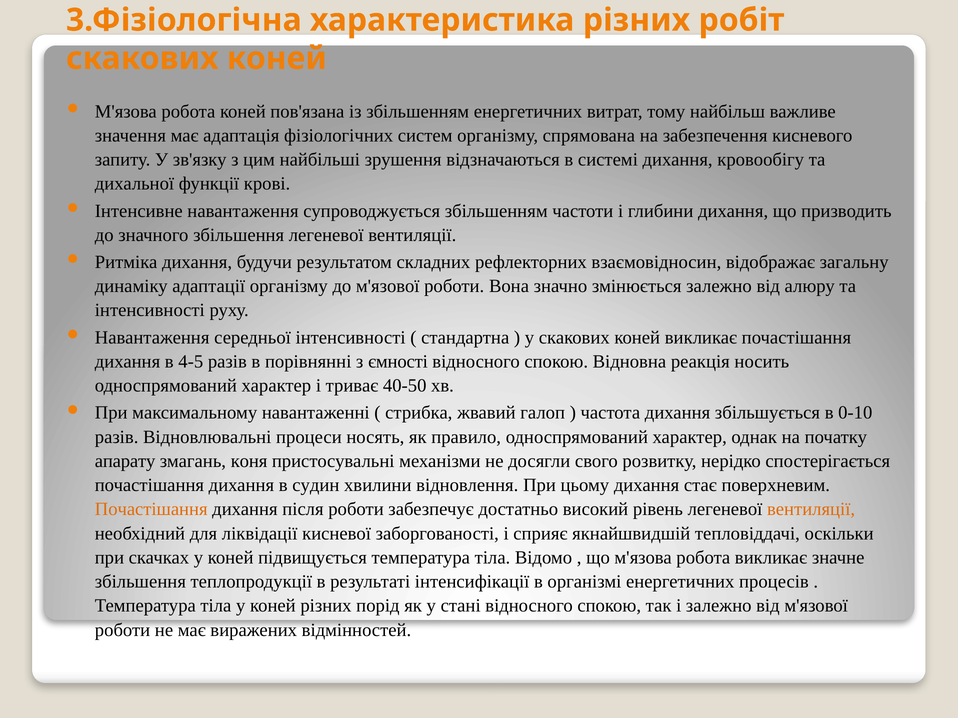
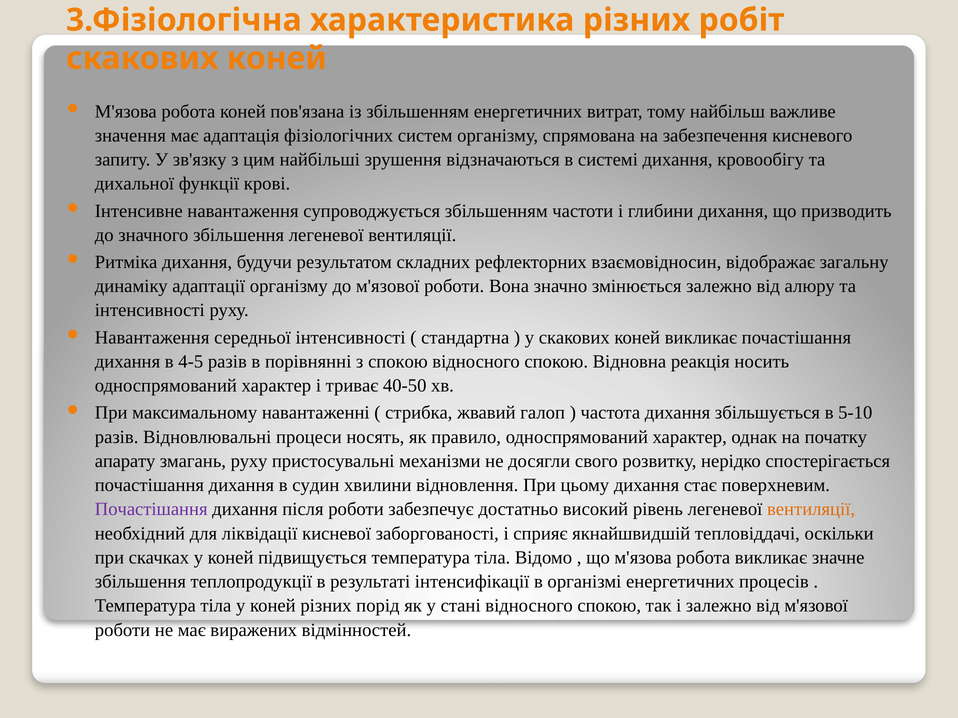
з ємності: ємності -> спокою (398, 362)
0-10: 0-10 -> 5-10 (855, 413)
змагань коня: коня -> руху (249, 461)
Почастішання colour: orange -> purple (151, 510)
